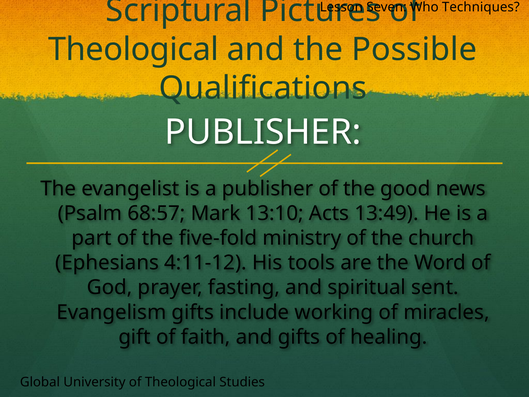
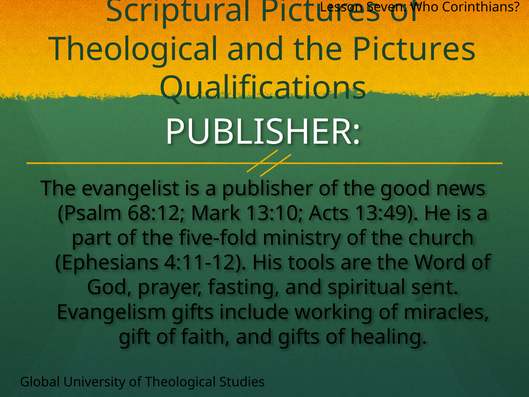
Techniques: Techniques -> Corinthians (481, 7)
the Possible: Possible -> Pictures (414, 49)
68:57: 68:57 -> 68:12 (156, 213)
